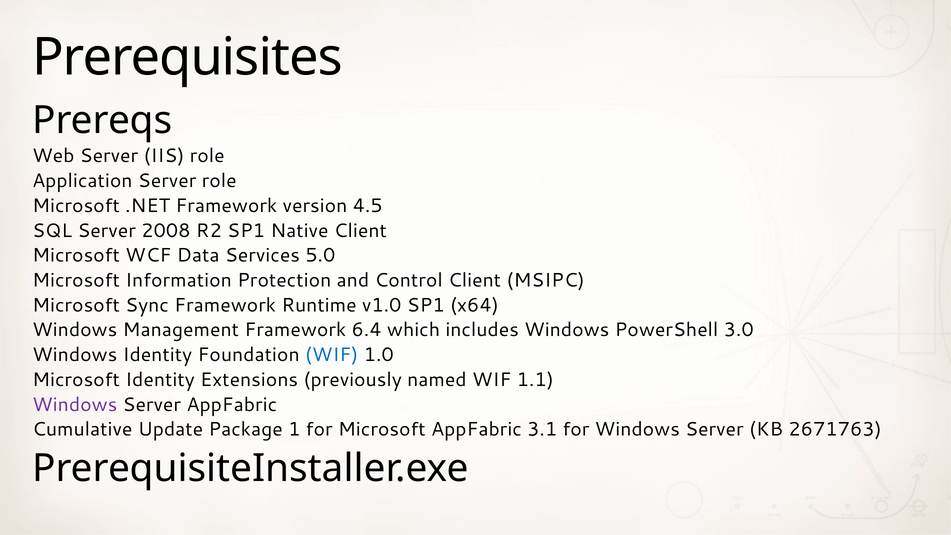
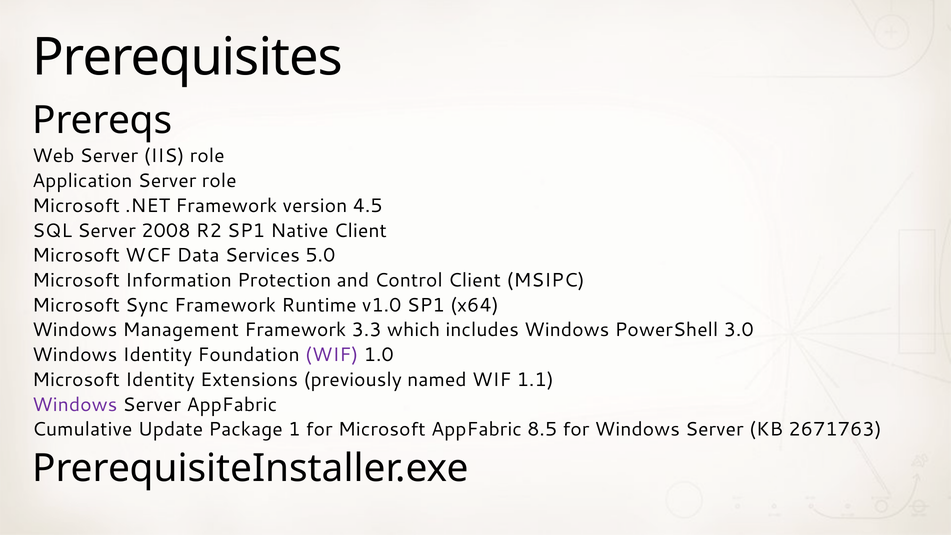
6.4: 6.4 -> 3.3 (367, 330)
WIF colour: blue -> purple (332, 355)
3.1: 3.1 -> 8.5 (542, 429)
